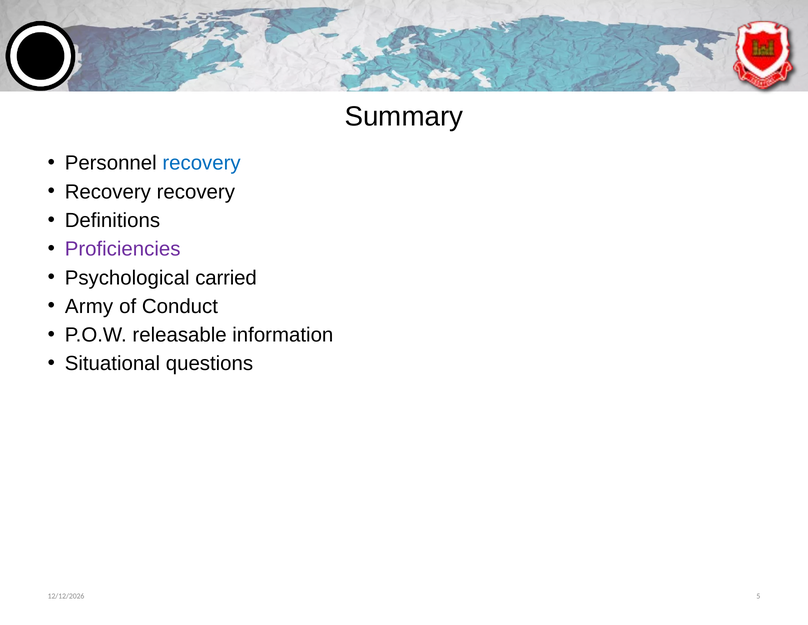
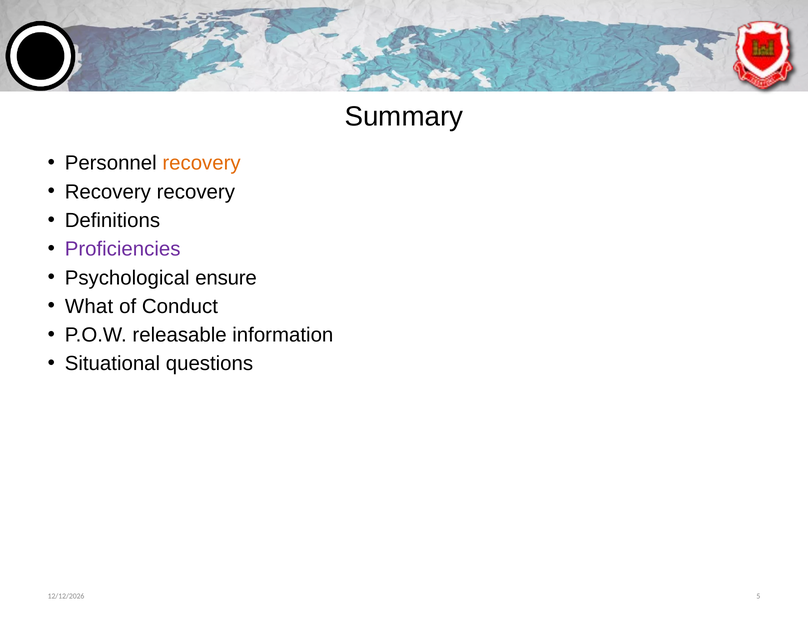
recovery colour: blue -> orange (202, 163)
carried: carried -> ensure (226, 277)
Army: Army -> What (89, 306)
